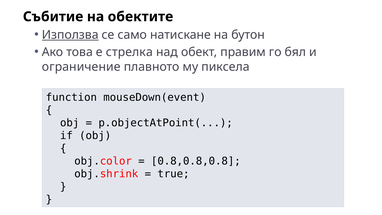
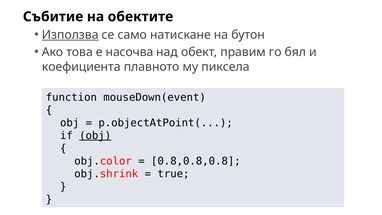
стрелка: стрелка -> насочва (130, 52)
ограничение: ограничение -> коефициента (81, 67)
obj underline: none -> present (95, 136)
